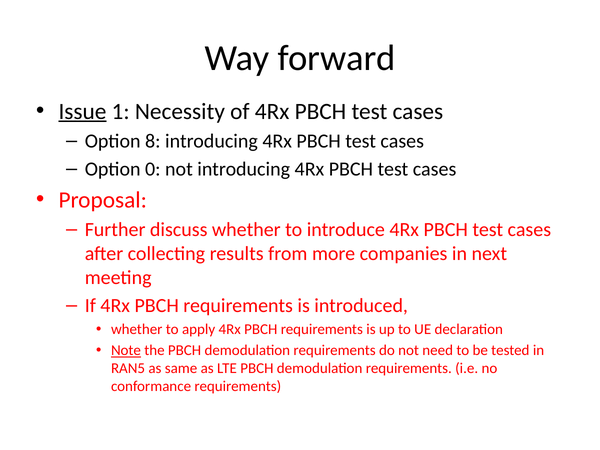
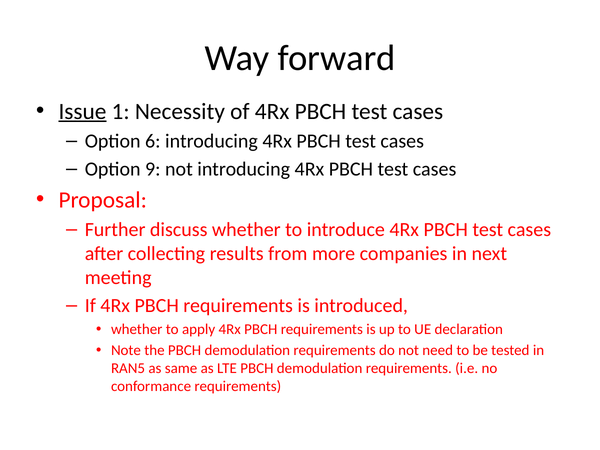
8: 8 -> 6 (153, 141)
0: 0 -> 9 (153, 169)
Note underline: present -> none (126, 350)
